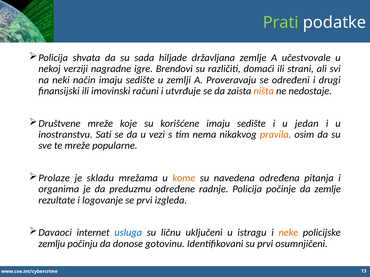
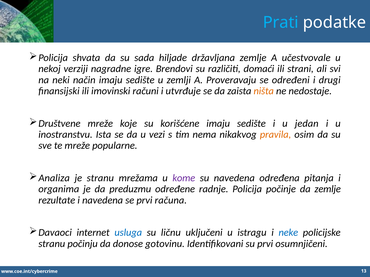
Prati colour: light green -> light blue (281, 23)
Sati: Sati -> Ista (104, 135)
Prolaze: Prolaze -> Analiza (54, 178)
je skladu: skladu -> stranu (100, 178)
kome colour: orange -> purple (184, 178)
i logovanje: logovanje -> navedena (103, 200)
izgleda: izgleda -> računa (171, 200)
neke colour: orange -> blue (288, 233)
zemlju: zemlju -> stranu (52, 244)
